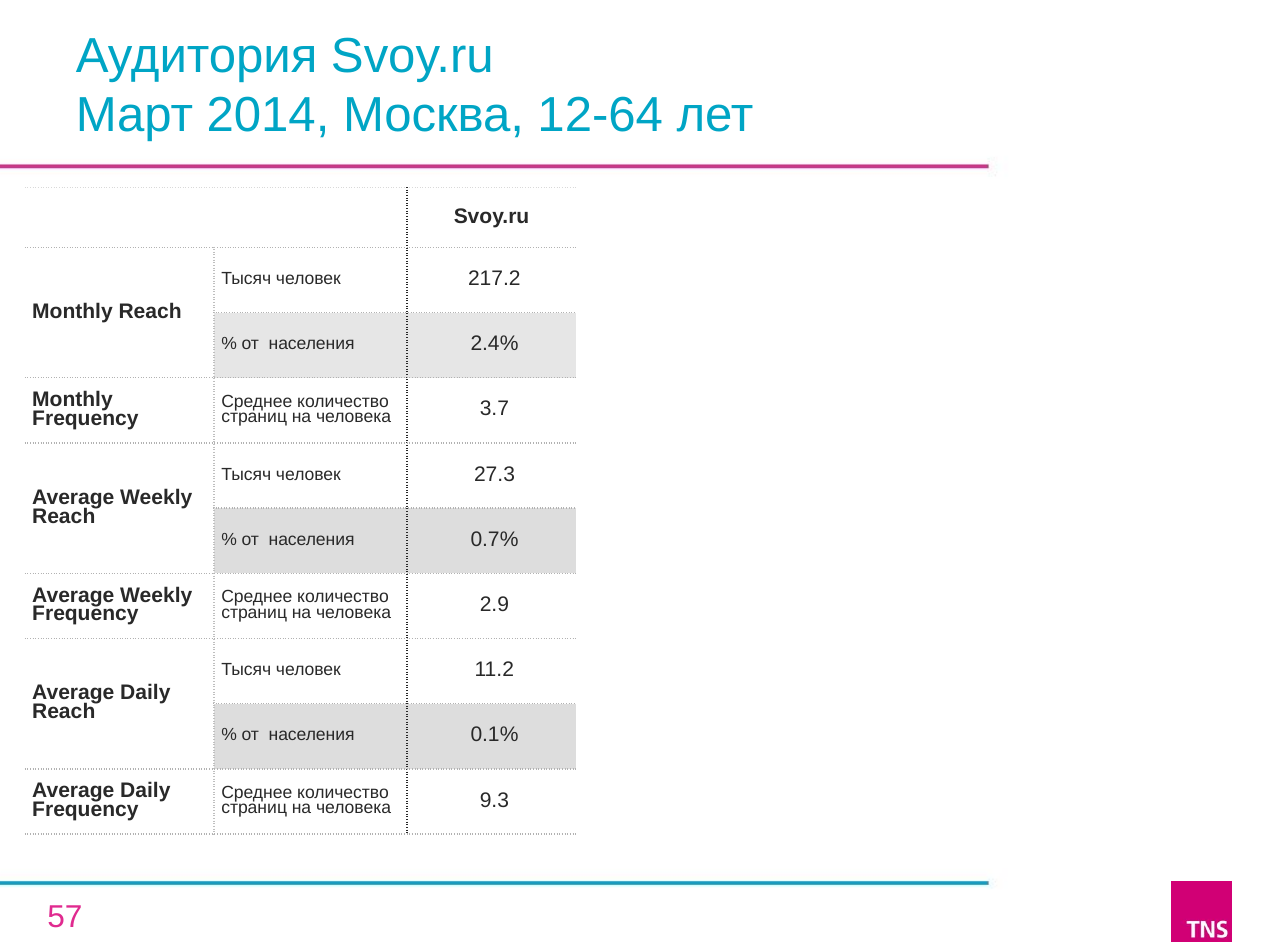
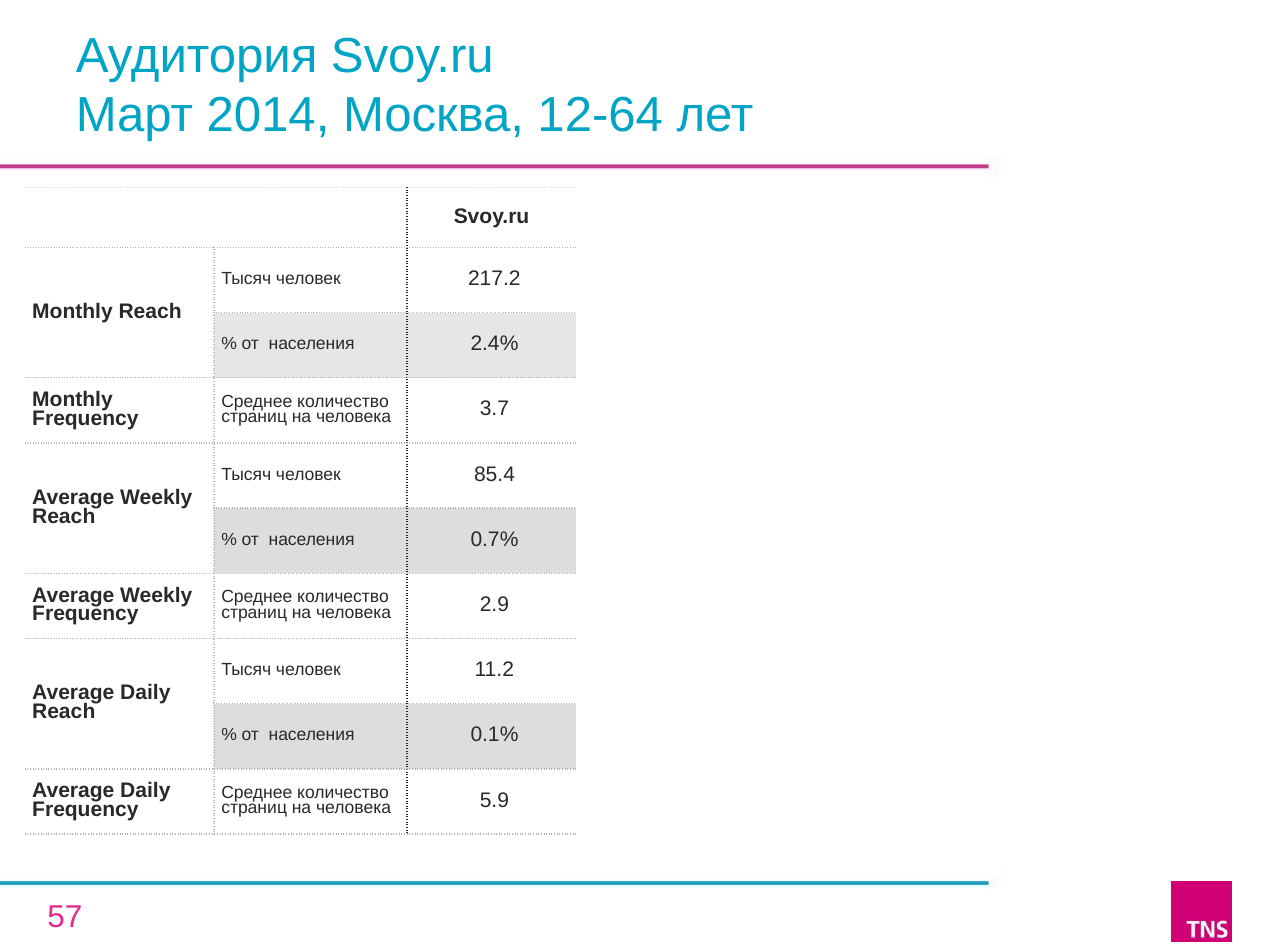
27.3: 27.3 -> 85.4 (495, 474)
9.3: 9.3 -> 5.9 (494, 800)
